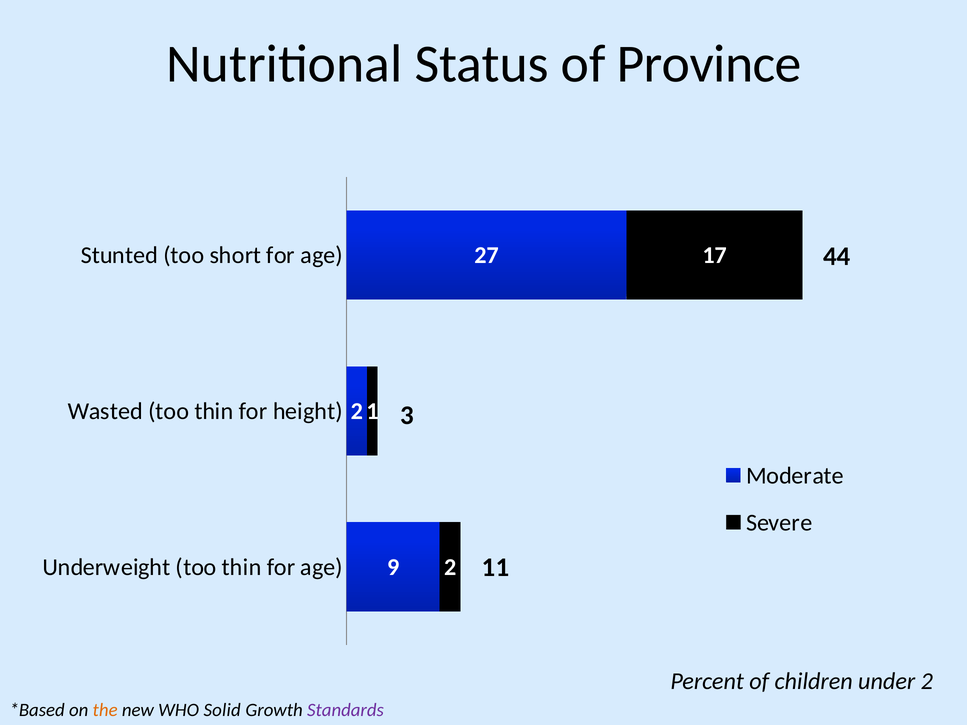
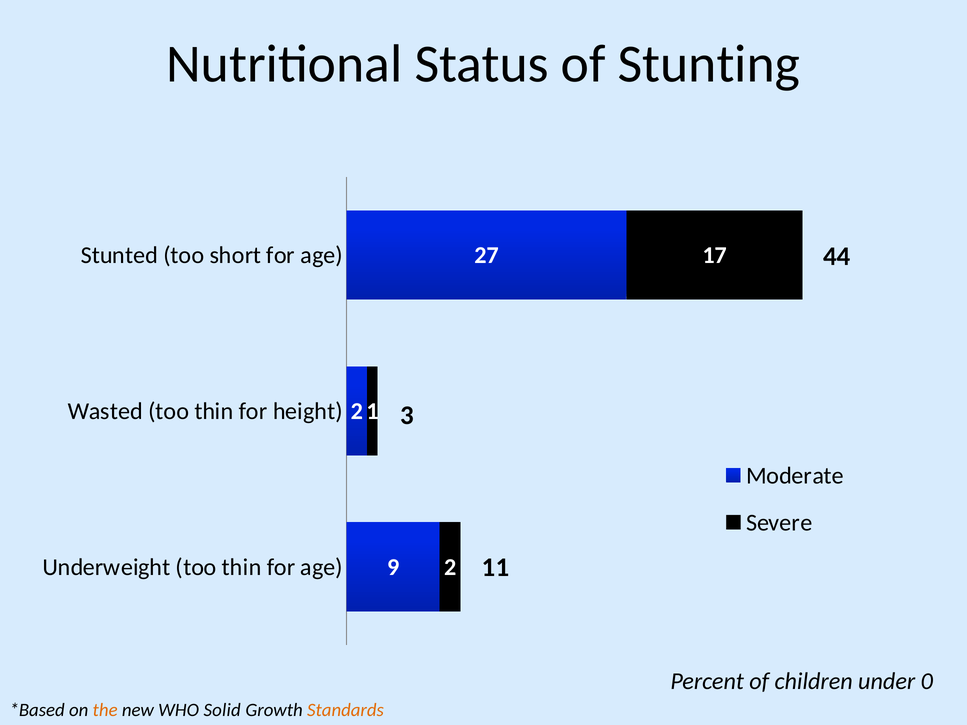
Province: Province -> Stunting (709, 64)
under 2: 2 -> 0 (927, 682)
Standards colour: purple -> orange (345, 710)
